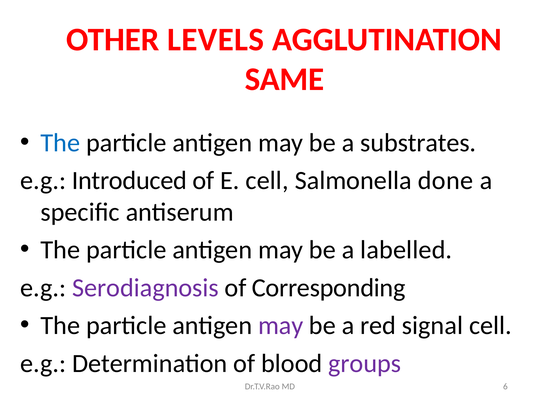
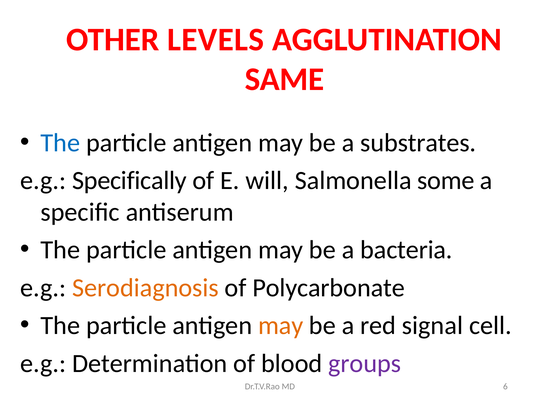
Introduced: Introduced -> Specifically (129, 181)
E cell: cell -> will (267, 181)
done: done -> some (446, 181)
labelled: labelled -> bacteria (406, 250)
Serodiagnosis colour: purple -> orange (145, 288)
Corresponding: Corresponding -> Polycarbonate (329, 288)
may colour: purple -> orange (281, 326)
